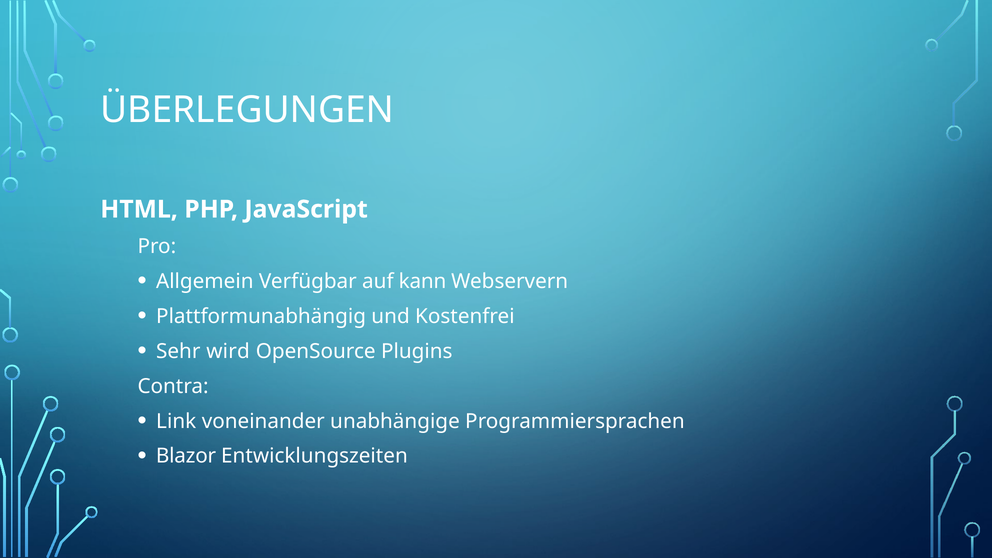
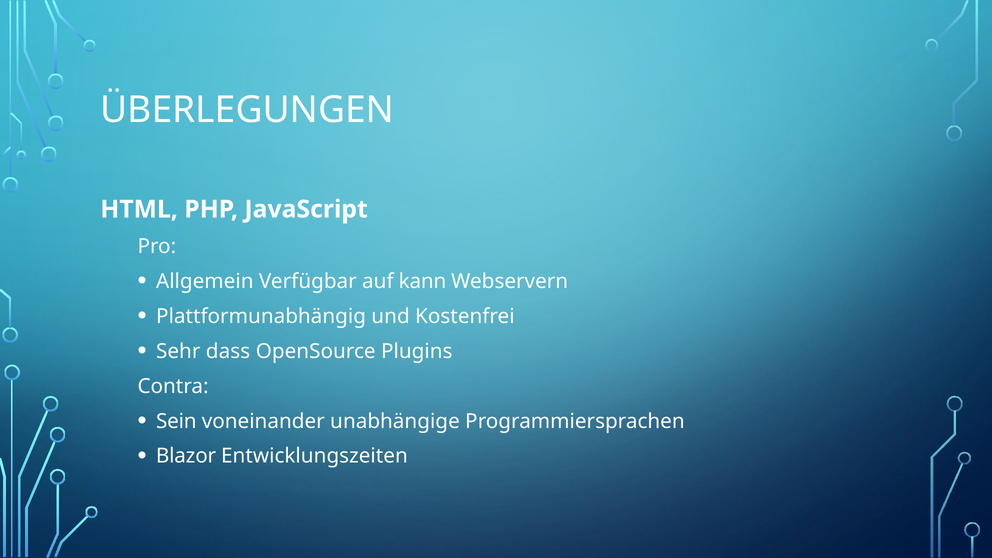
wird: wird -> dass (228, 351)
Link: Link -> Sein (176, 421)
